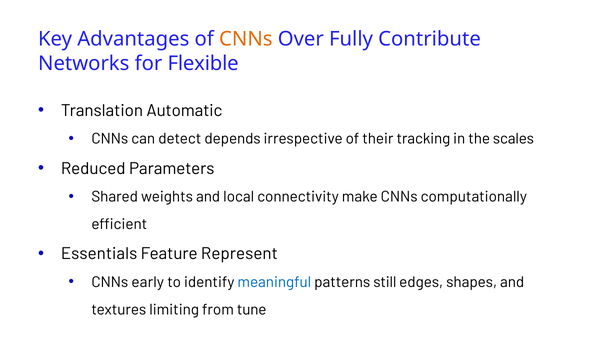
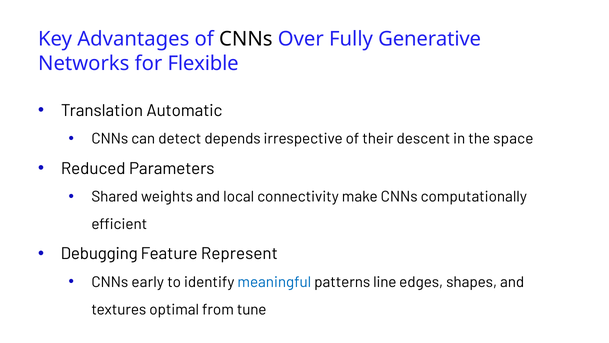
CNNs colour: orange -> black (246, 39)
Contribute: Contribute -> Generative (430, 39)
tracking: tracking -> descent (423, 139)
scales: scales -> space (513, 139)
Essentials: Essentials -> Debugging (99, 254)
still: still -> line (385, 282)
limiting: limiting -> optimal (174, 309)
